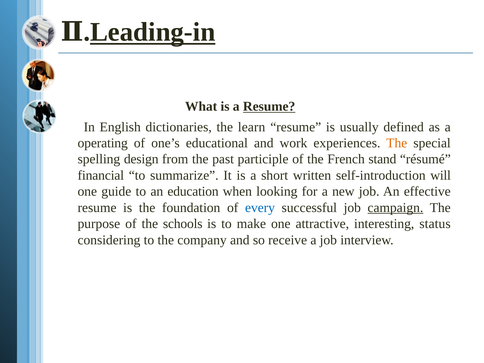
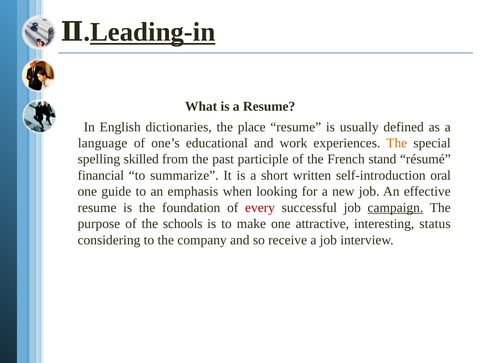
Resume underline: present -> none (269, 106)
learn: learn -> place (252, 127)
operating: operating -> language (103, 143)
design: design -> skilled (141, 159)
will: will -> oral (441, 175)
education: education -> emphasis (193, 192)
every colour: blue -> red (260, 208)
